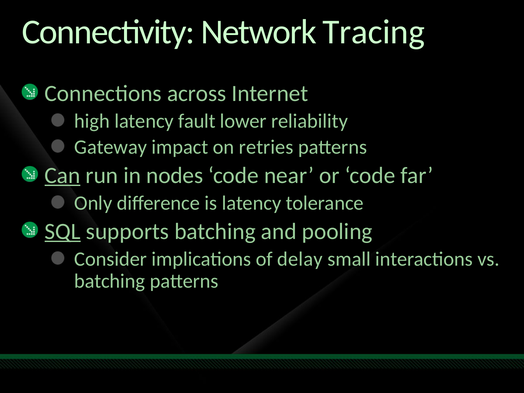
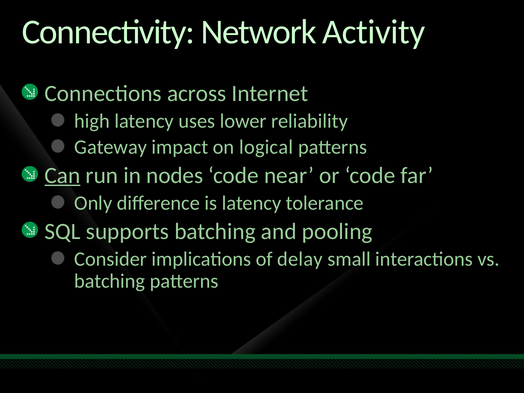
Tracing: Tracing -> Activity (374, 32)
fault: fault -> uses (197, 121)
retries: retries -> logical (266, 147)
SQL underline: present -> none (63, 231)
